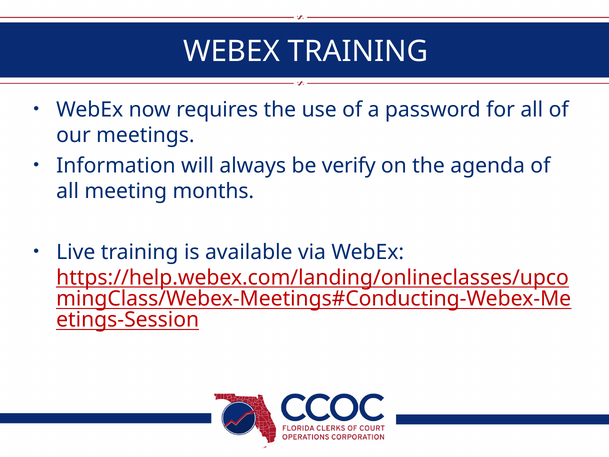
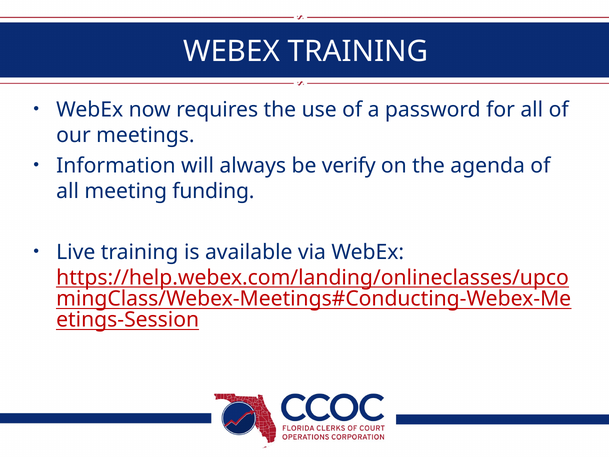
months: months -> funding (213, 191)
